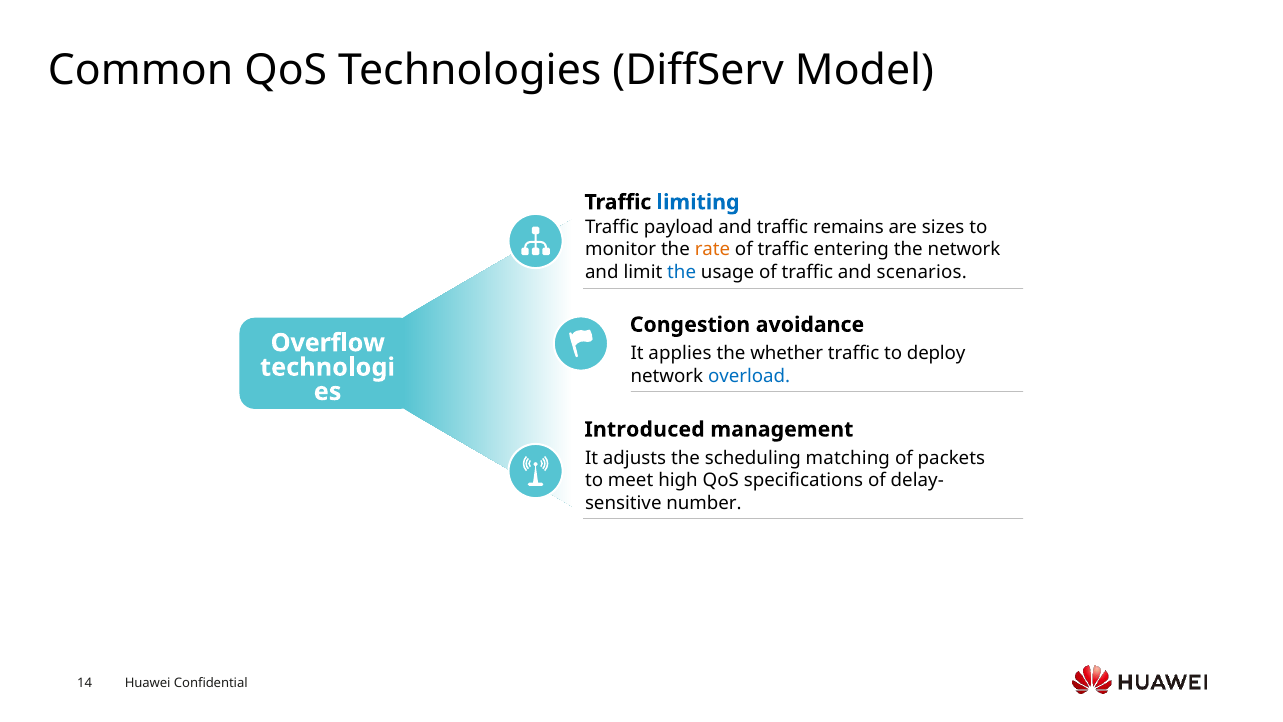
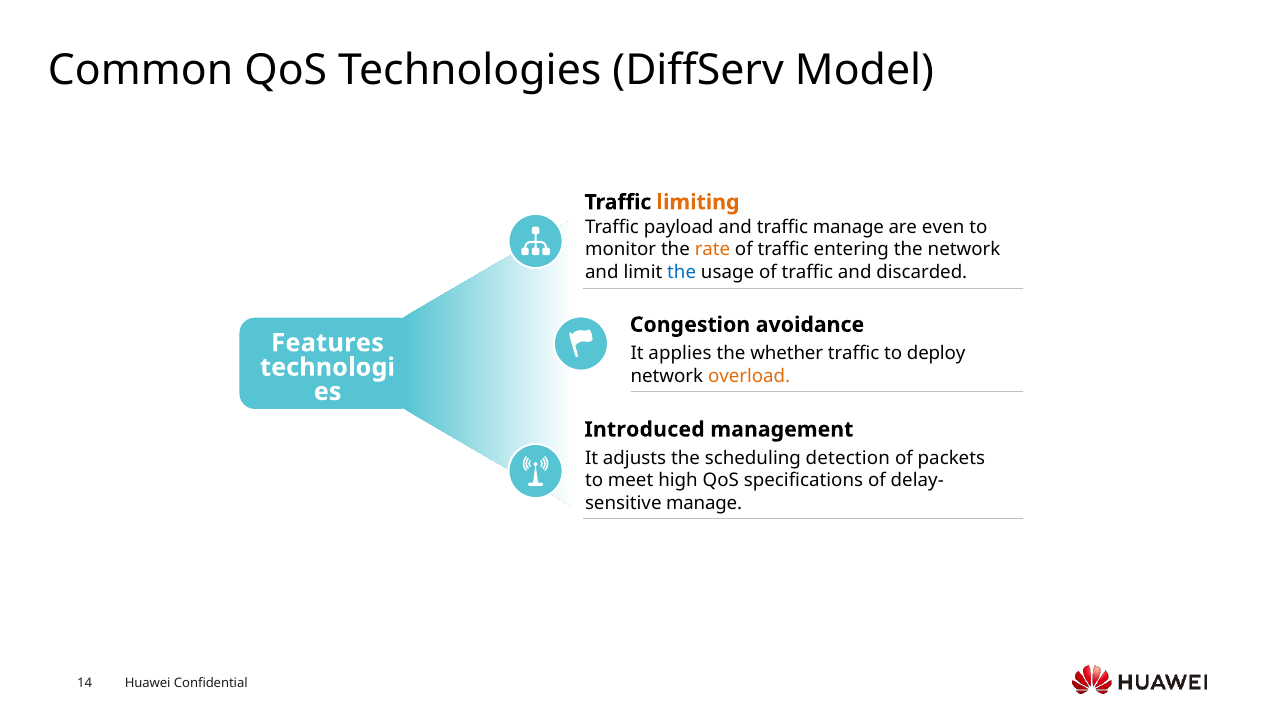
limiting colour: blue -> orange (698, 202)
traffic remains: remains -> manage (848, 227)
sizes: sizes -> even (943, 227)
scenarios: scenarios -> discarded (922, 272)
Overflow: Overflow -> Features (328, 343)
overload colour: blue -> orange (749, 376)
matching: matching -> detection (848, 458)
number: number -> manage (704, 503)
